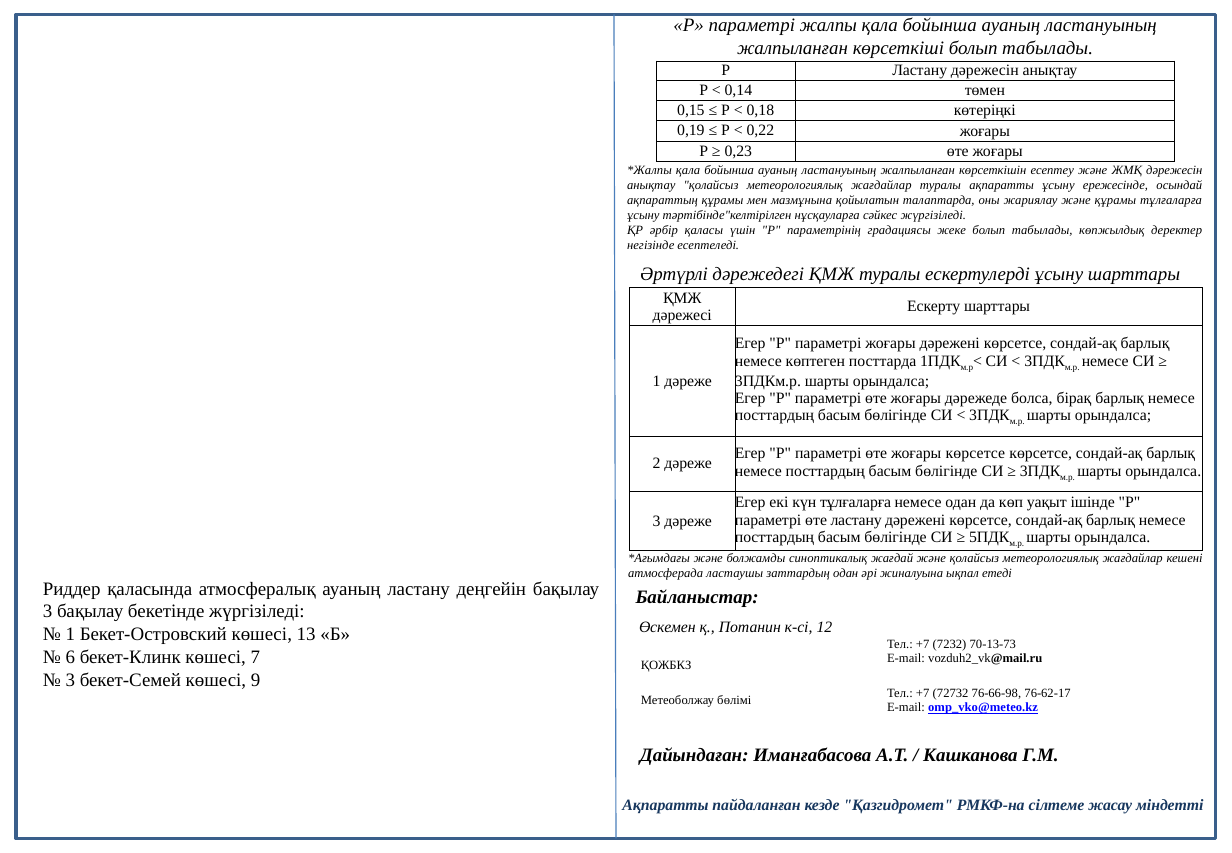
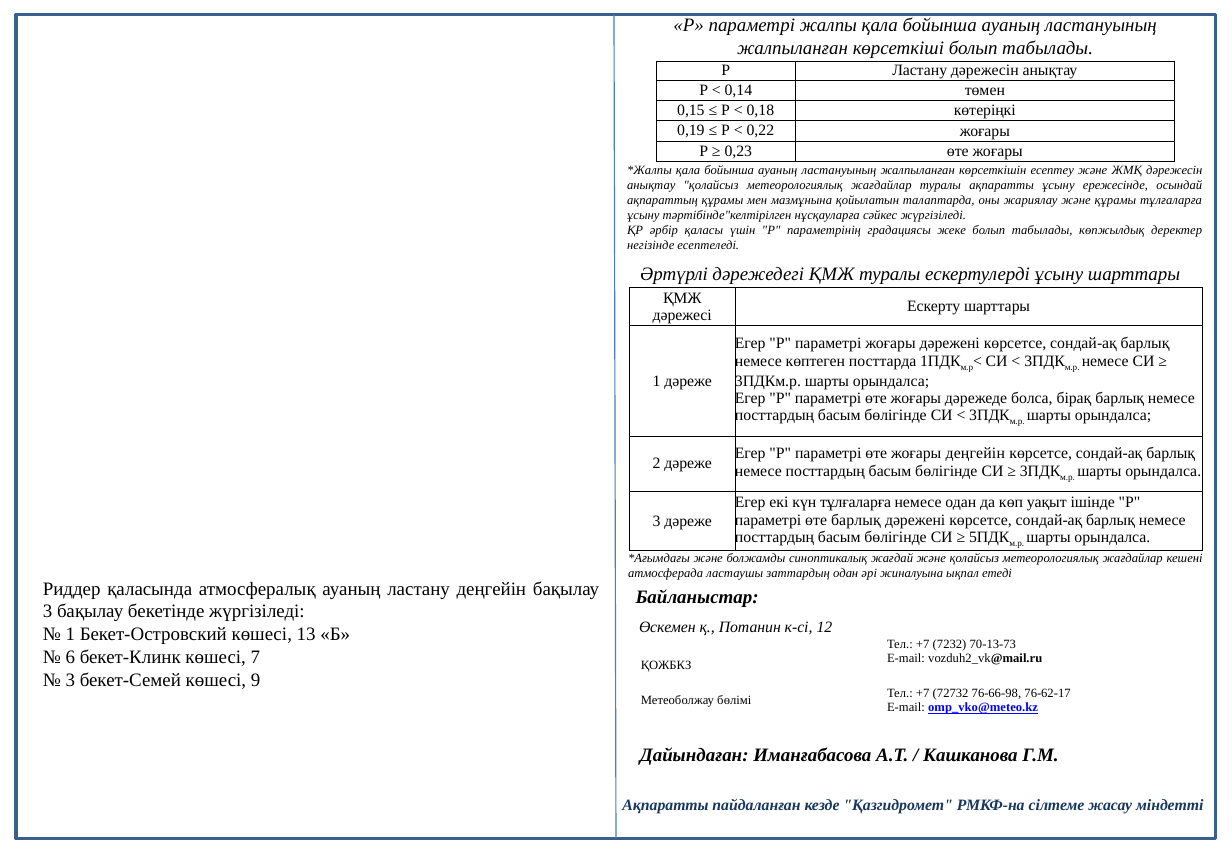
жоғары көрсетсе: көрсетсе -> деңгейін (975, 454)
өте ластану: ластану -> барлық (856, 520)
